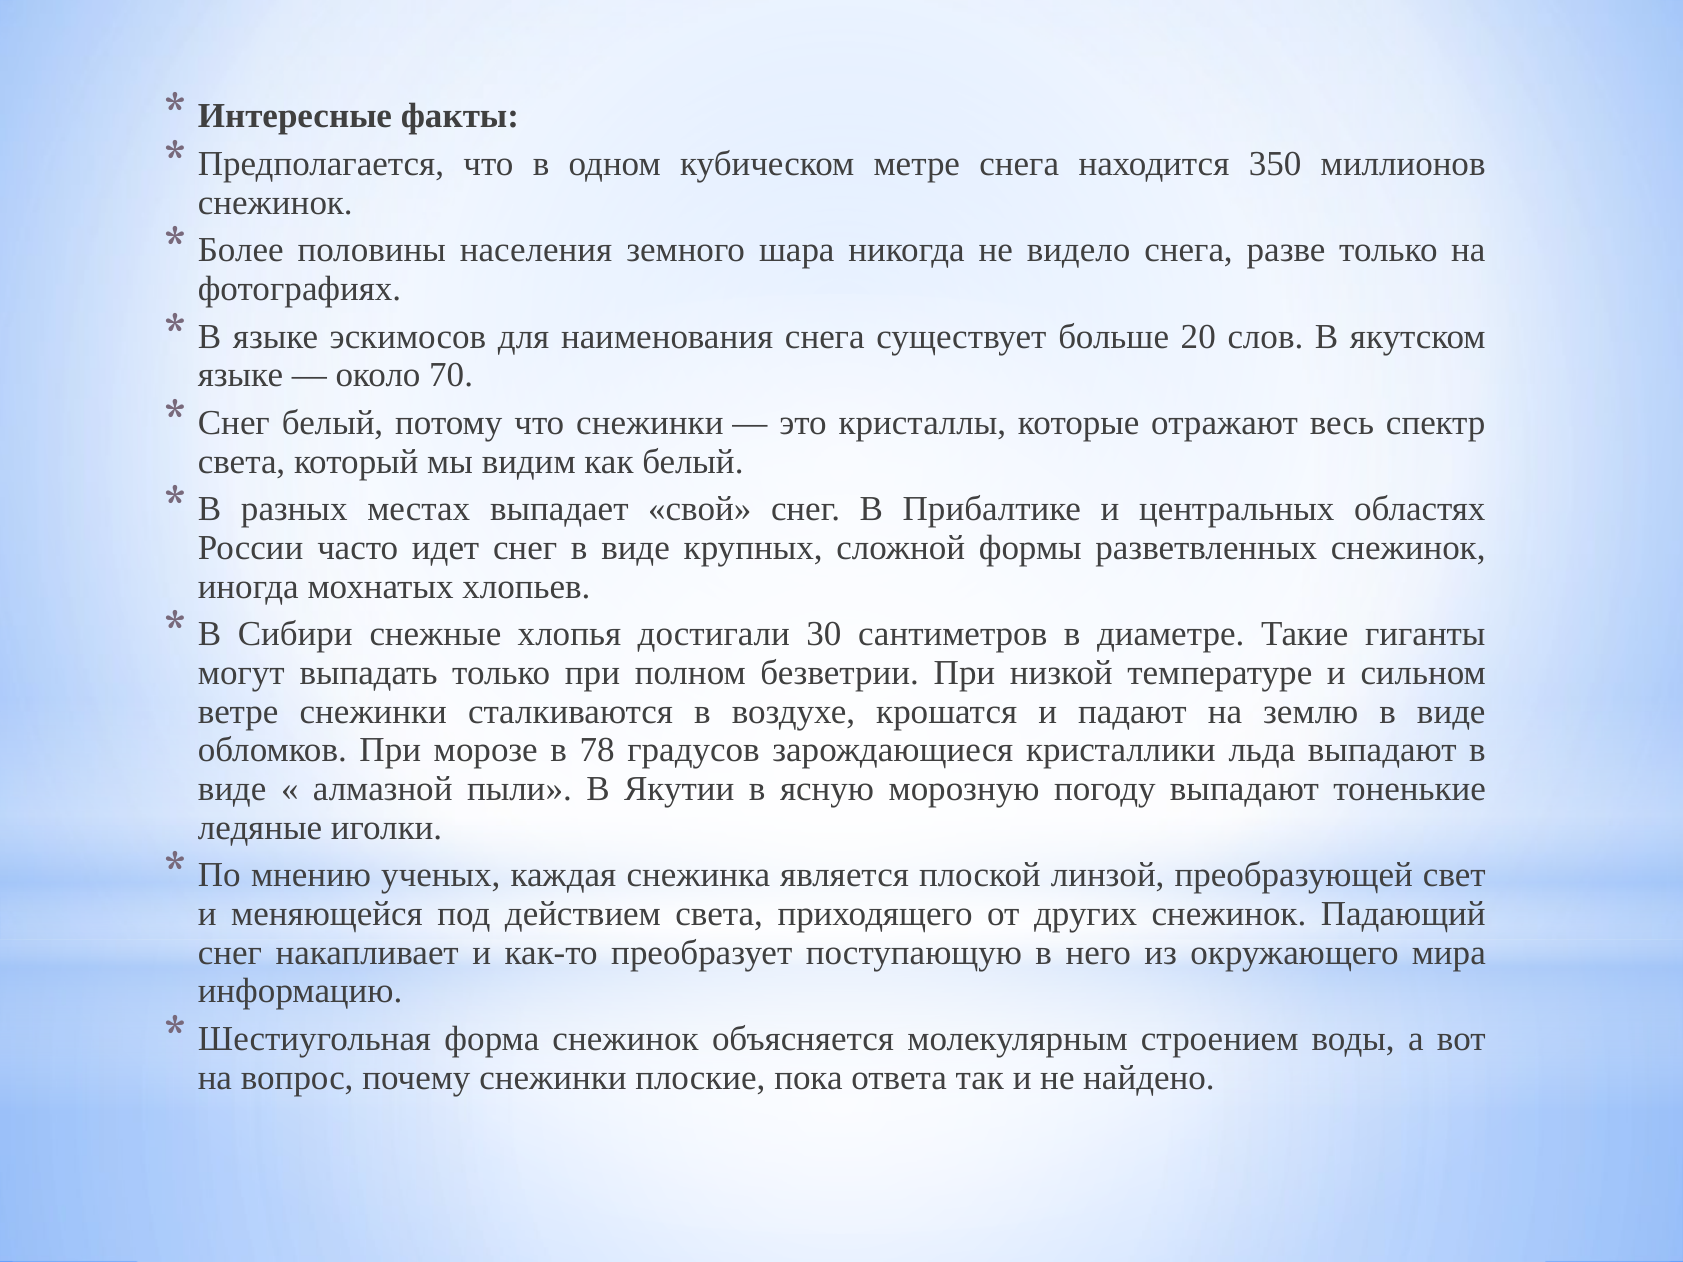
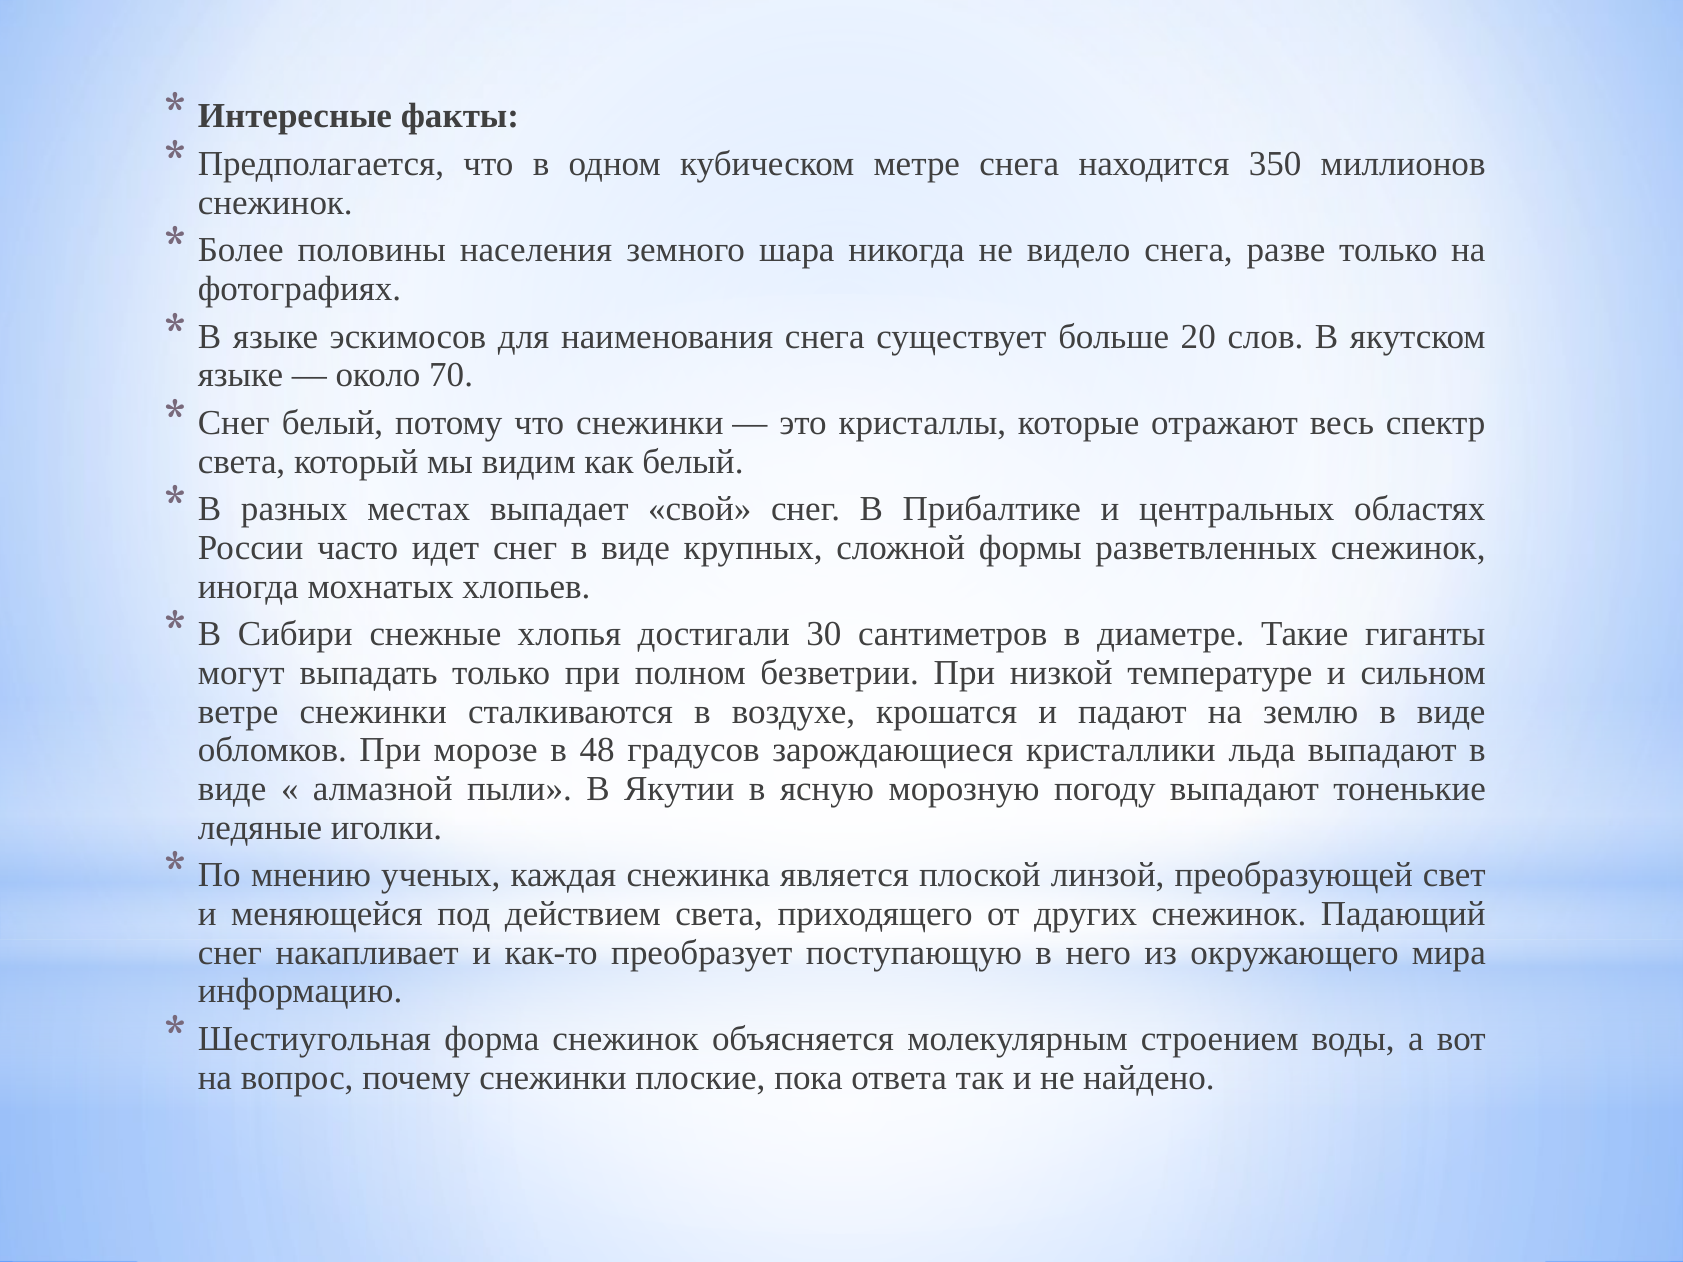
78: 78 -> 48 (597, 750)
